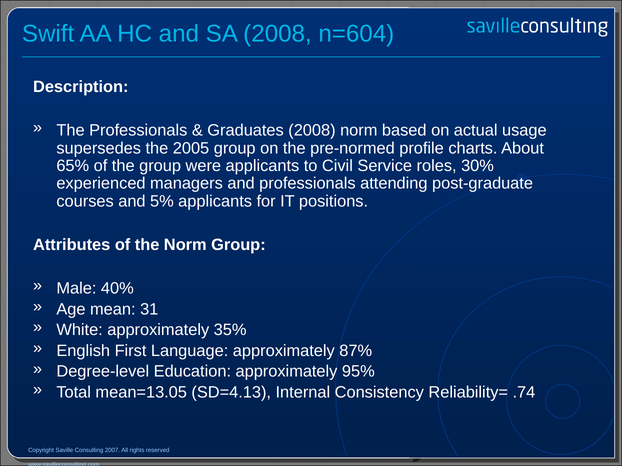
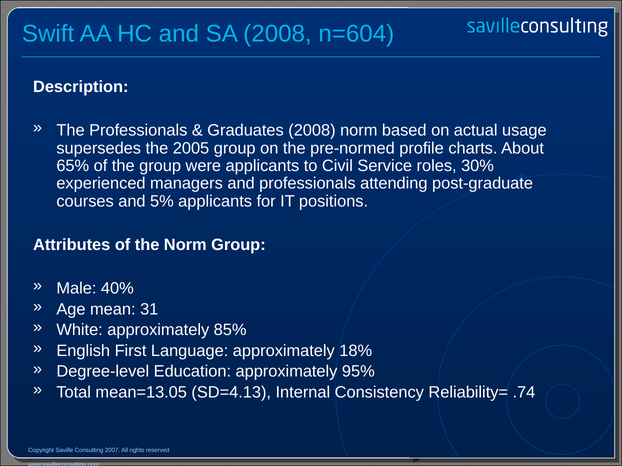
35%: 35% -> 85% (230, 330)
87%: 87% -> 18% (356, 351)
